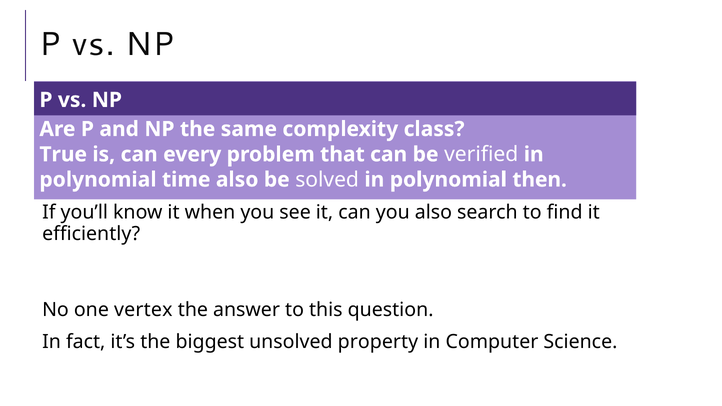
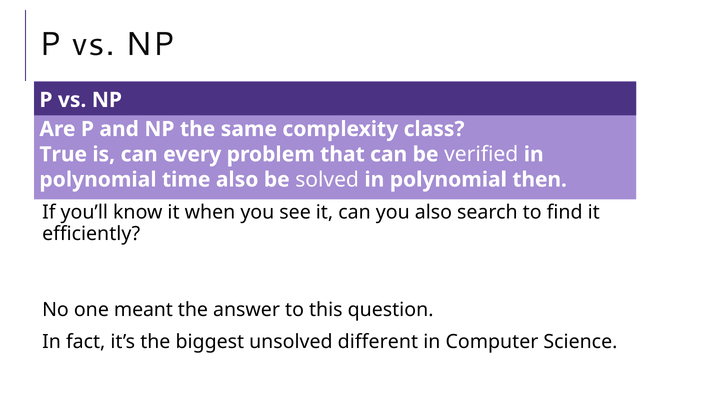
vertex: vertex -> meant (143, 310)
property: property -> different (378, 342)
